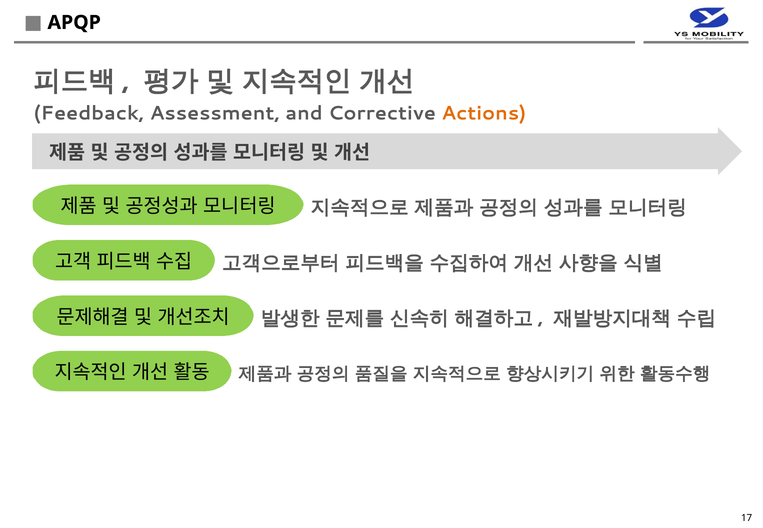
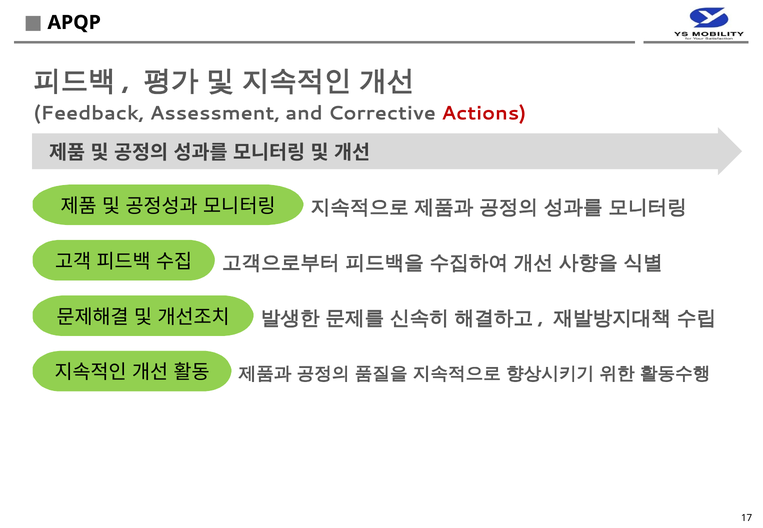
Actions colour: orange -> red (484, 113)
